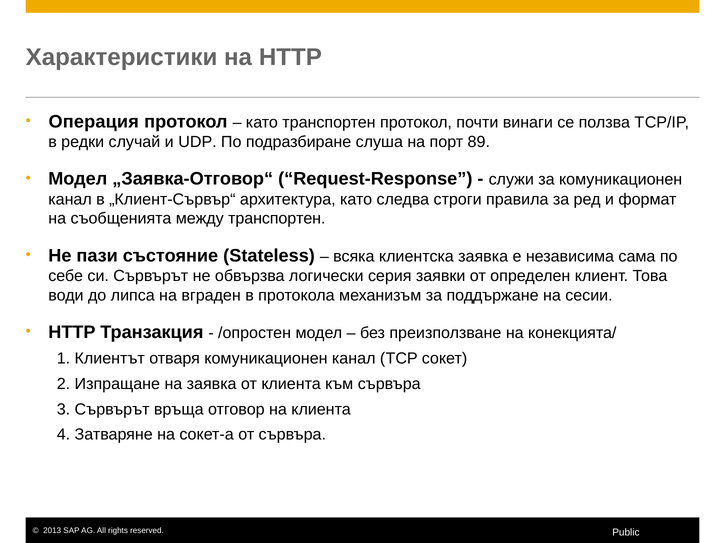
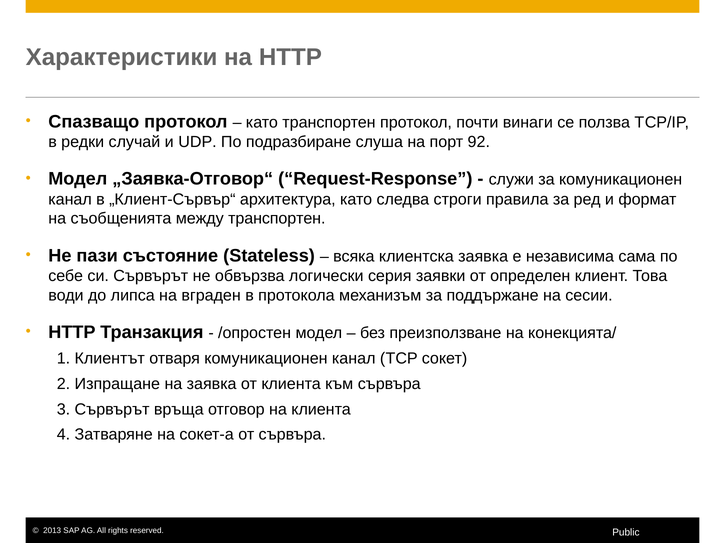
Операция: Операция -> Спазващо (94, 122)
89: 89 -> 92 (479, 142)
